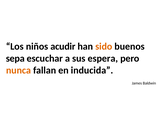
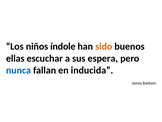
acudir: acudir -> índole (63, 46)
sepa: sepa -> ellas (15, 58)
nunca colour: orange -> blue (19, 70)
